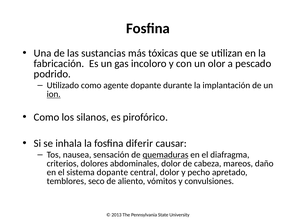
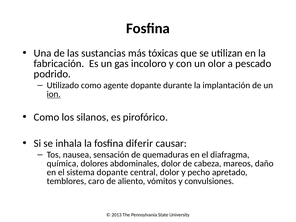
quemaduras underline: present -> none (165, 155)
criterios: criterios -> química (63, 163)
seco: seco -> caro (96, 181)
